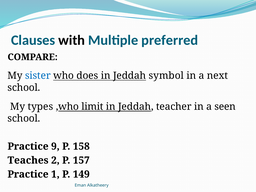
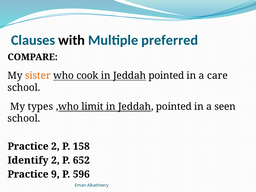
sister colour: blue -> orange (38, 76)
does: does -> cook (87, 76)
symbol: symbol -> pointed (166, 76)
next: next -> care (217, 76)
teacher: teacher -> pointed (174, 107)
Practice 9: 9 -> 2 (55, 146)
Teaches: Teaches -> Identify (28, 160)
157: 157 -> 652 (81, 160)
1: 1 -> 9 (55, 174)
149: 149 -> 596 (81, 174)
